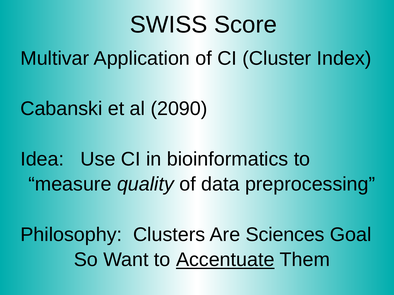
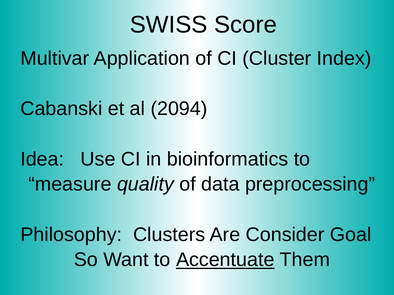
2090: 2090 -> 2094 (179, 109)
Sciences: Sciences -> Consider (285, 235)
